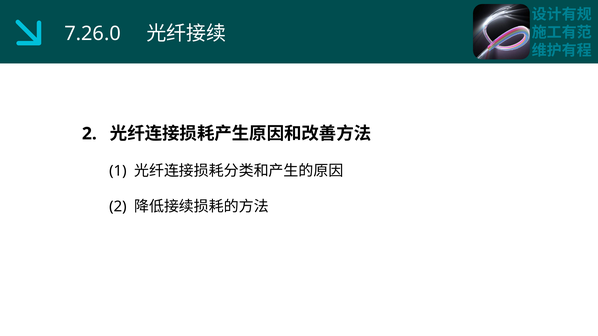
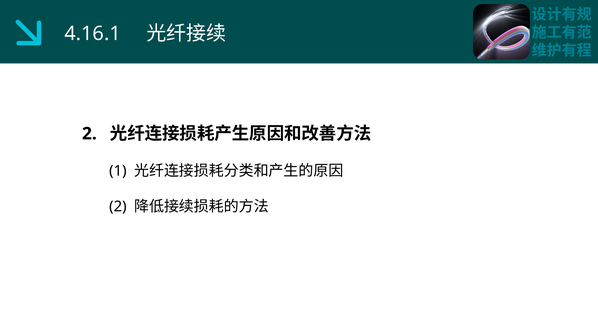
7.26.0: 7.26.0 -> 4.16.1 (93, 34)
